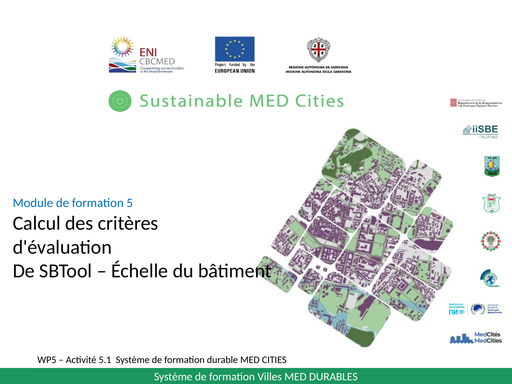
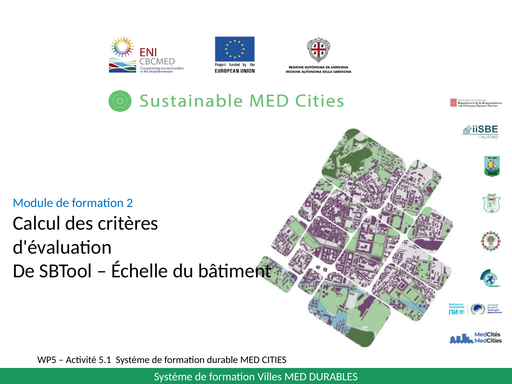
5: 5 -> 2 (130, 203)
